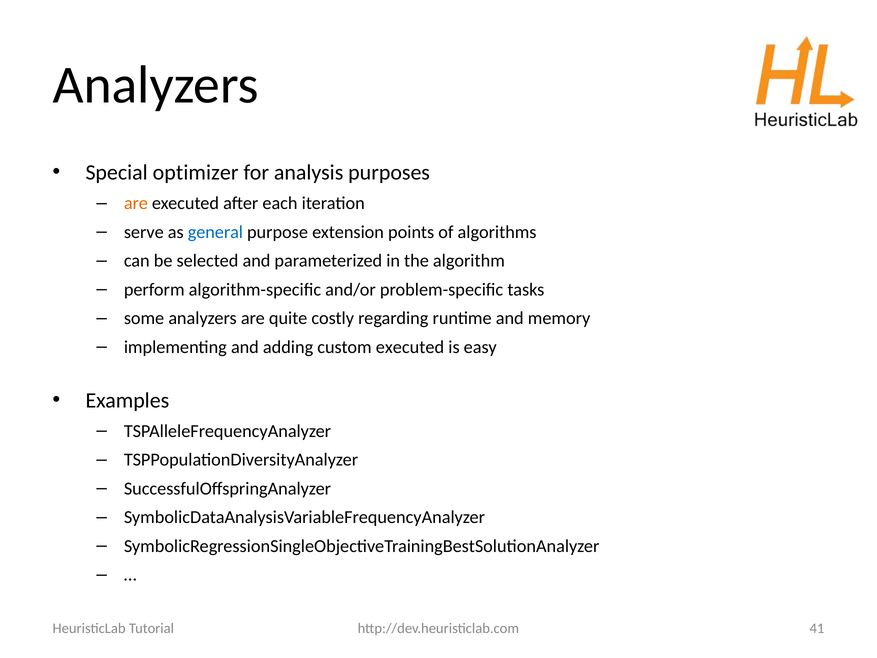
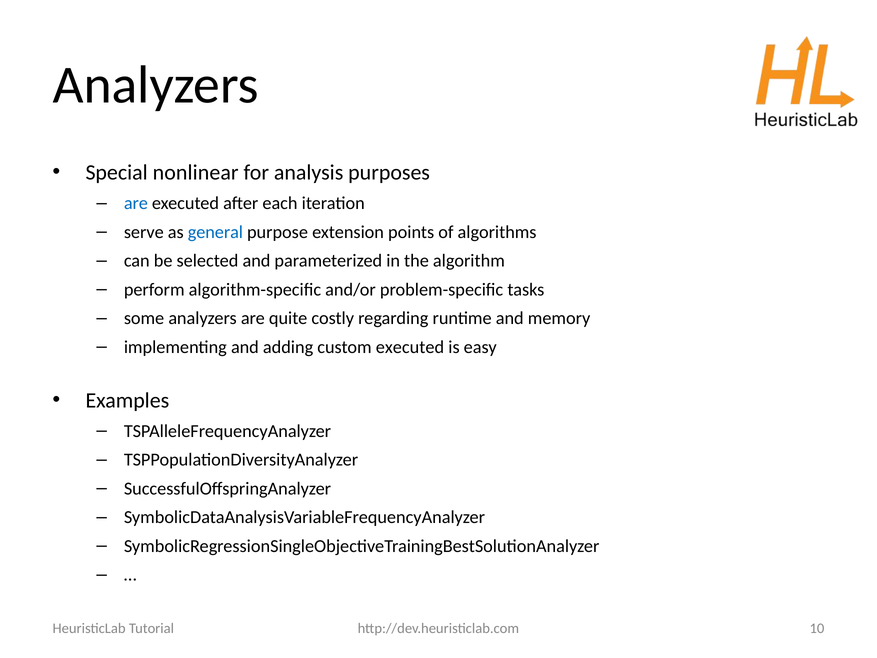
optimizer: optimizer -> nonlinear (196, 173)
are colour: orange -> blue (136, 203)
41: 41 -> 10 (817, 628)
